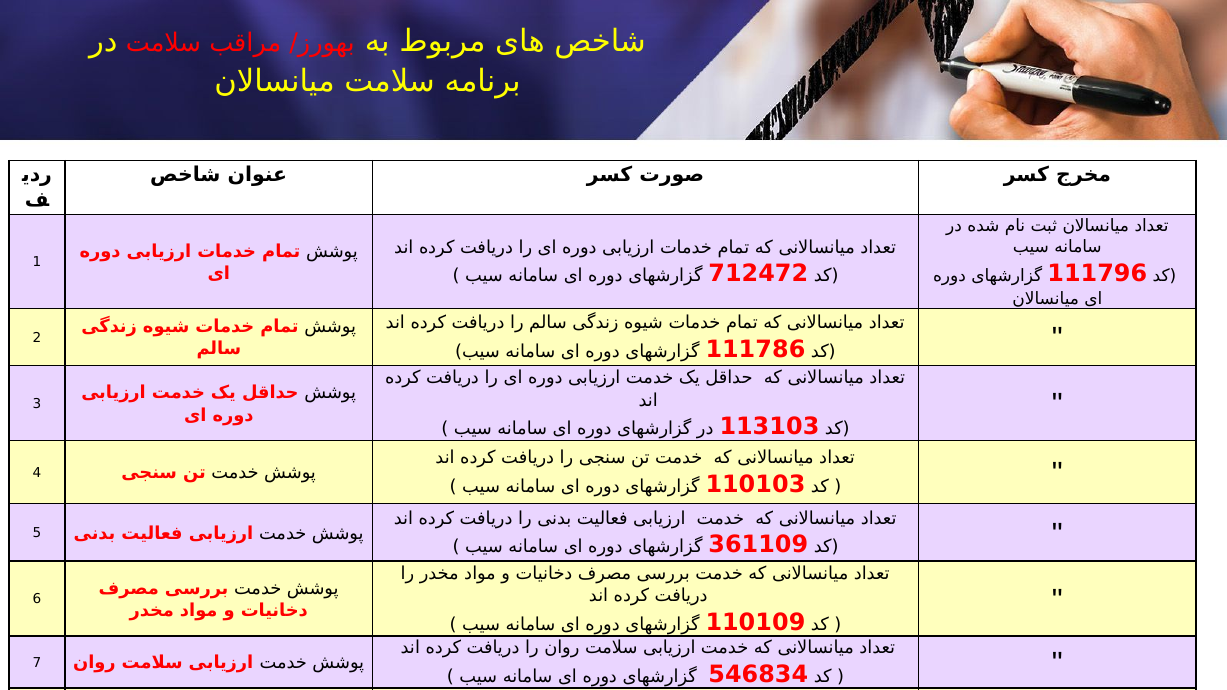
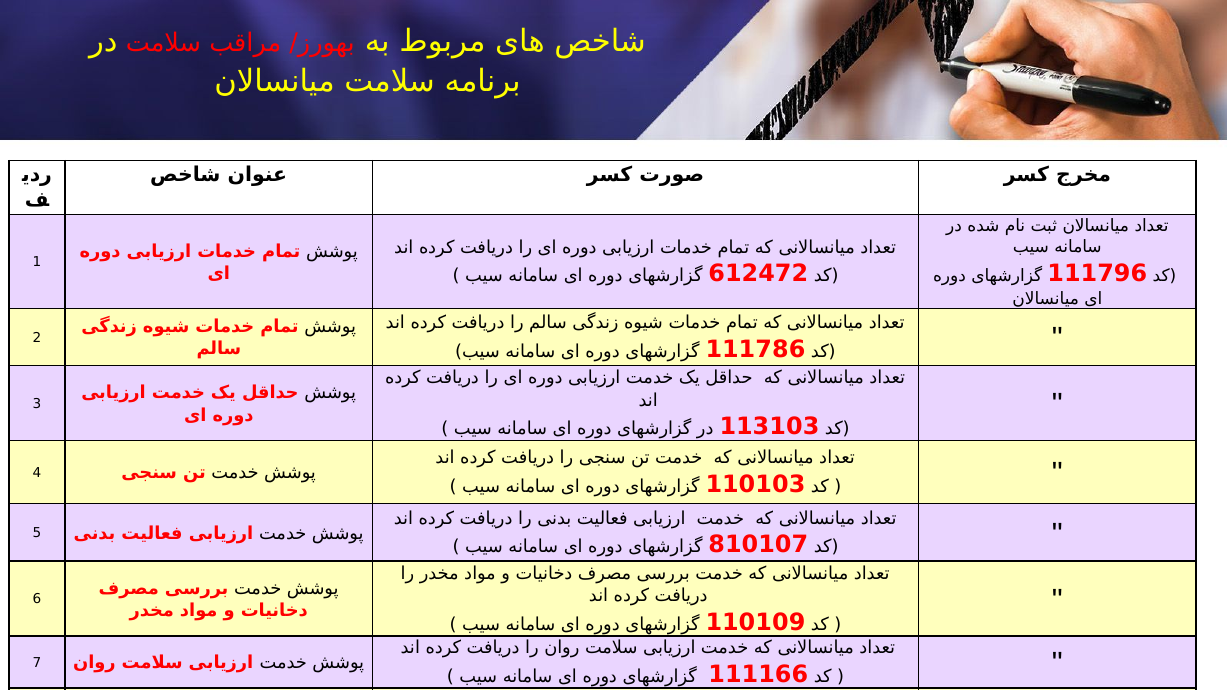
712472: 712472 -> 612472 (758, 274)
361109: 361109 -> 810107 (758, 545)
546834: 546834 -> 111166 (758, 675)
